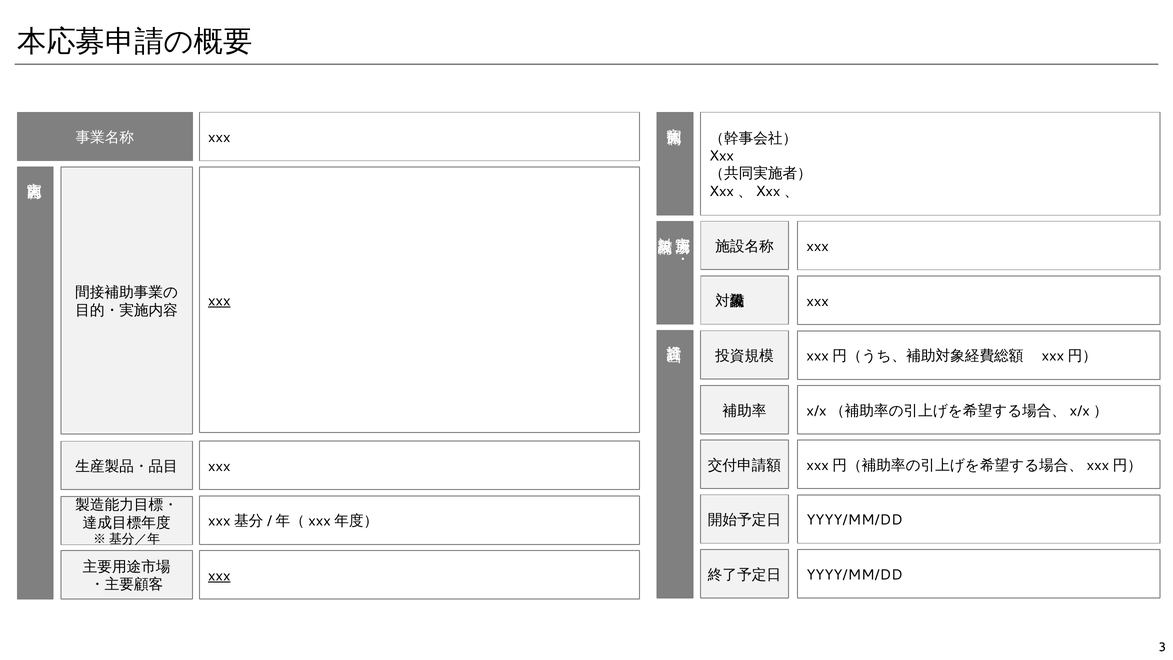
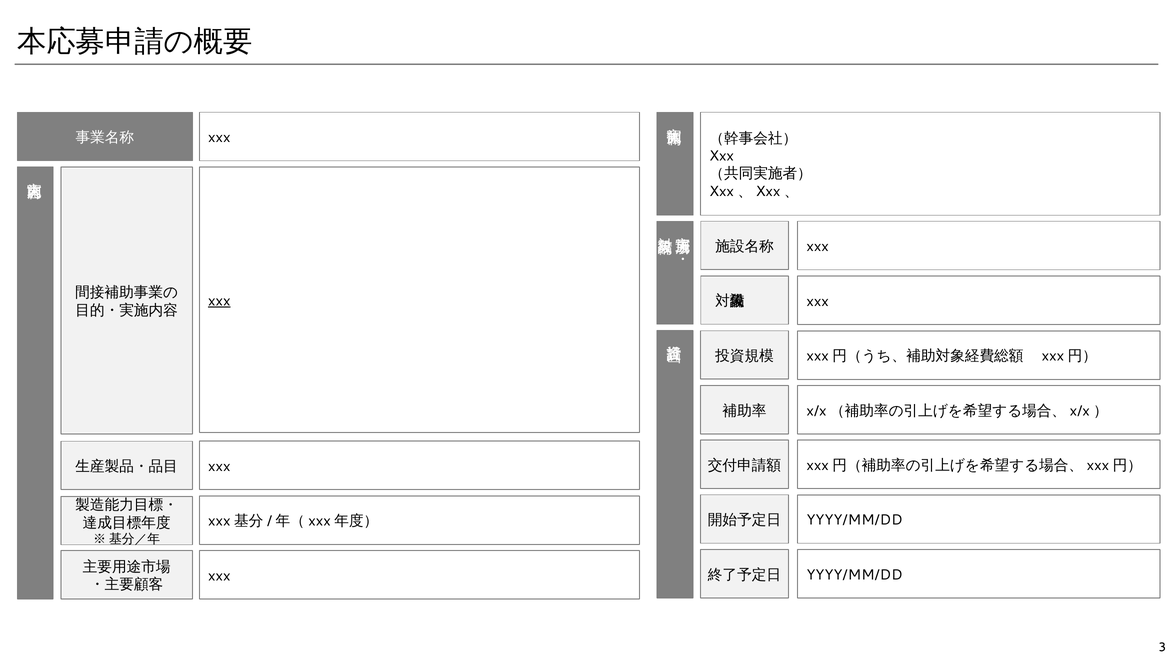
xxx underline: present -> none (219, 576)
